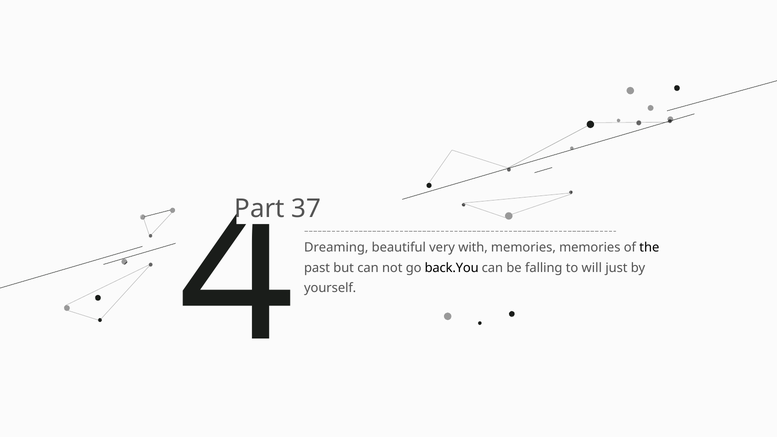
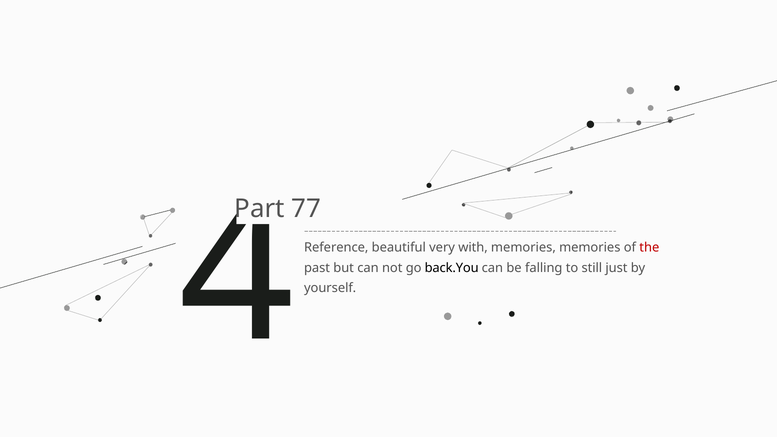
37: 37 -> 77 (306, 209)
Dreaming: Dreaming -> Reference (336, 248)
the colour: black -> red (649, 248)
will: will -> still (592, 268)
